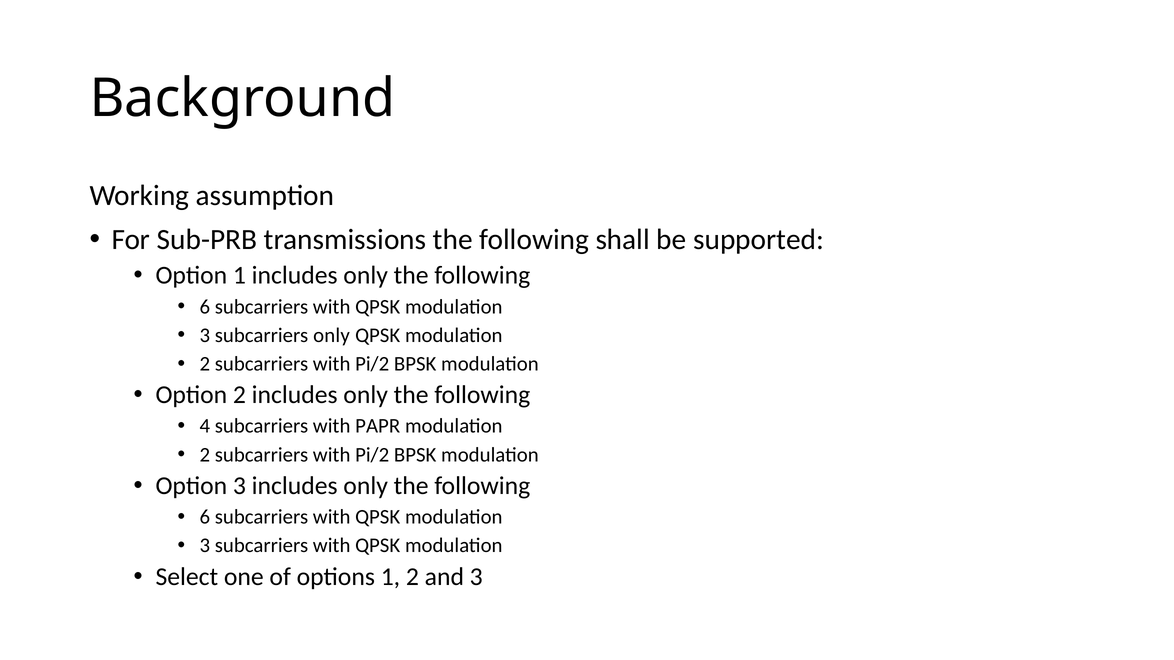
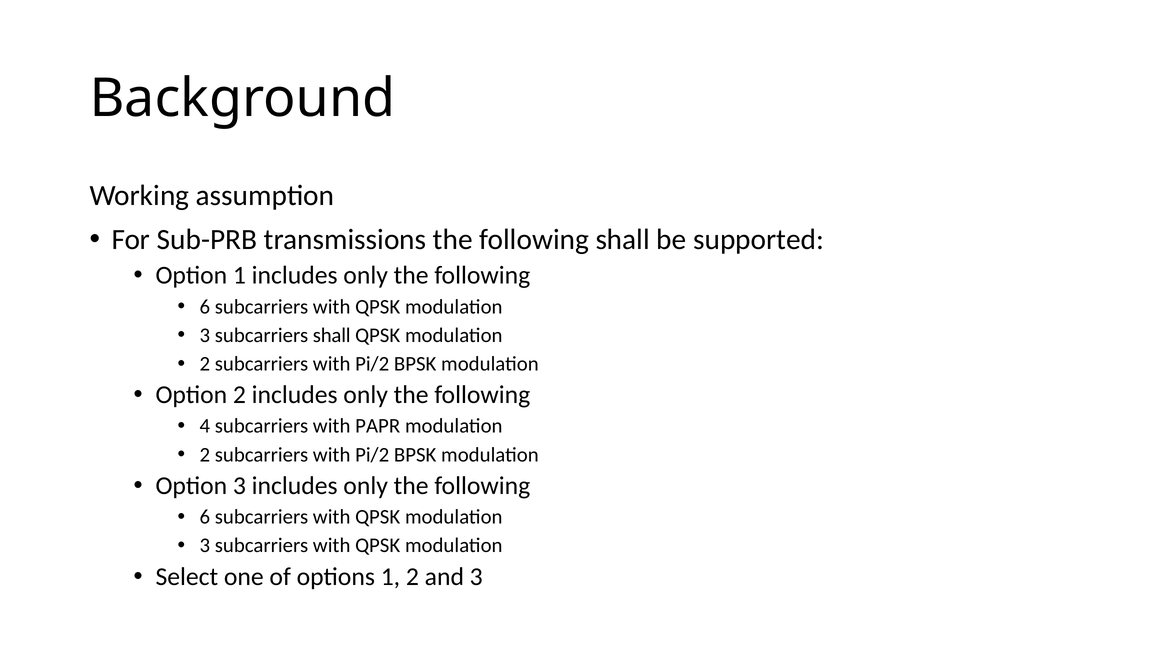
subcarriers only: only -> shall (332, 335)
